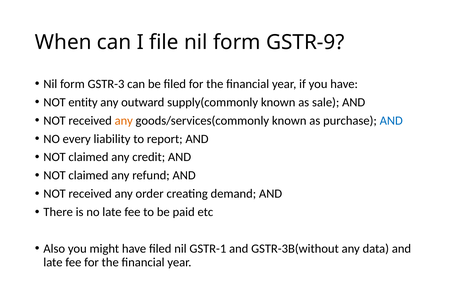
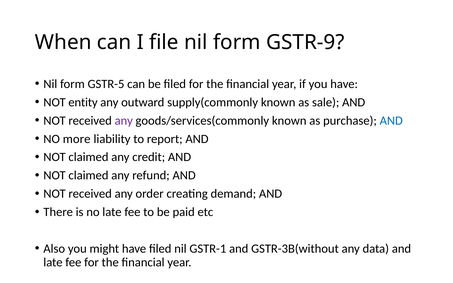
GSTR-3: GSTR-3 -> GSTR-5 (106, 84)
any colour: orange -> purple (124, 121)
every: every -> more (77, 139)
